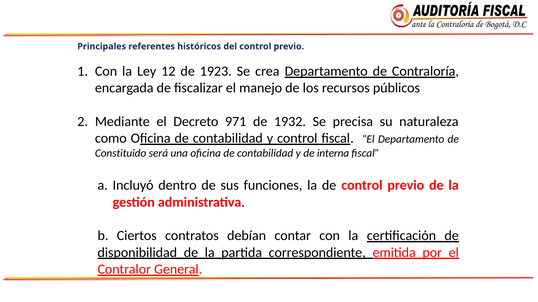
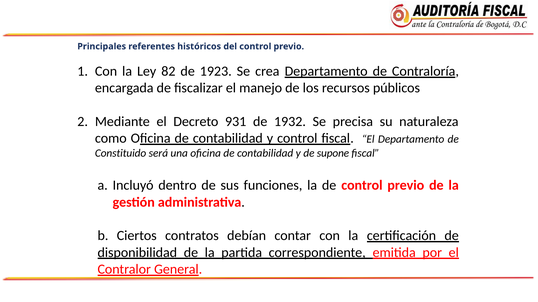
12: 12 -> 82 (168, 71)
971: 971 -> 931 (236, 122)
interna: interna -> supone (333, 154)
